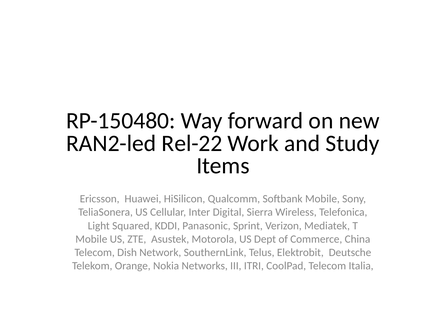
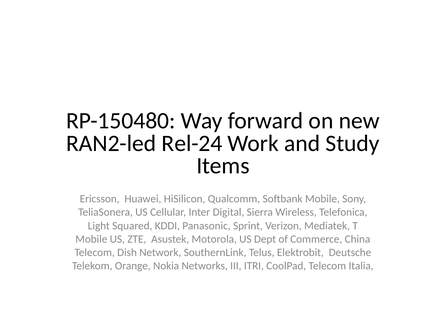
Rel-22: Rel-22 -> Rel-24 (192, 144)
